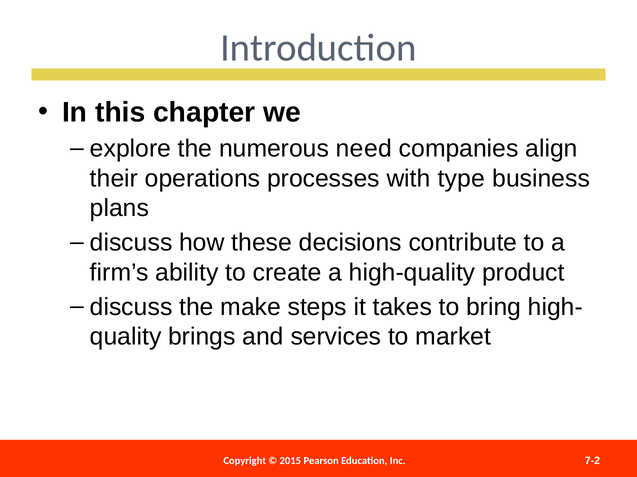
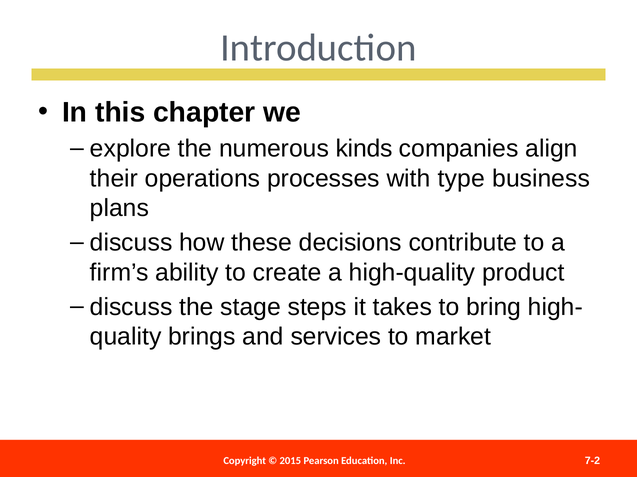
need: need -> kinds (364, 149)
make: make -> stage (251, 308)
